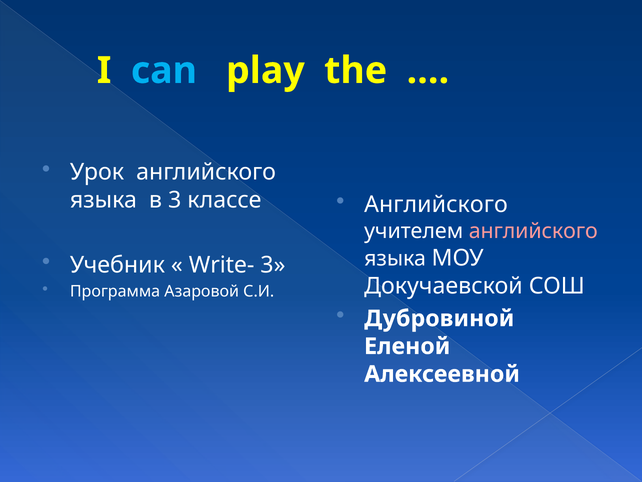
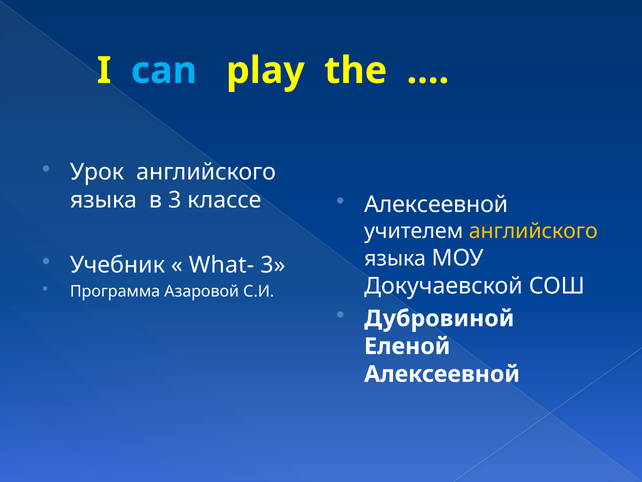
Английского: Английского -> Алексеевной (436, 204)
английского colour: pink -> yellow (533, 231)
Write-: Write- -> What- (222, 265)
